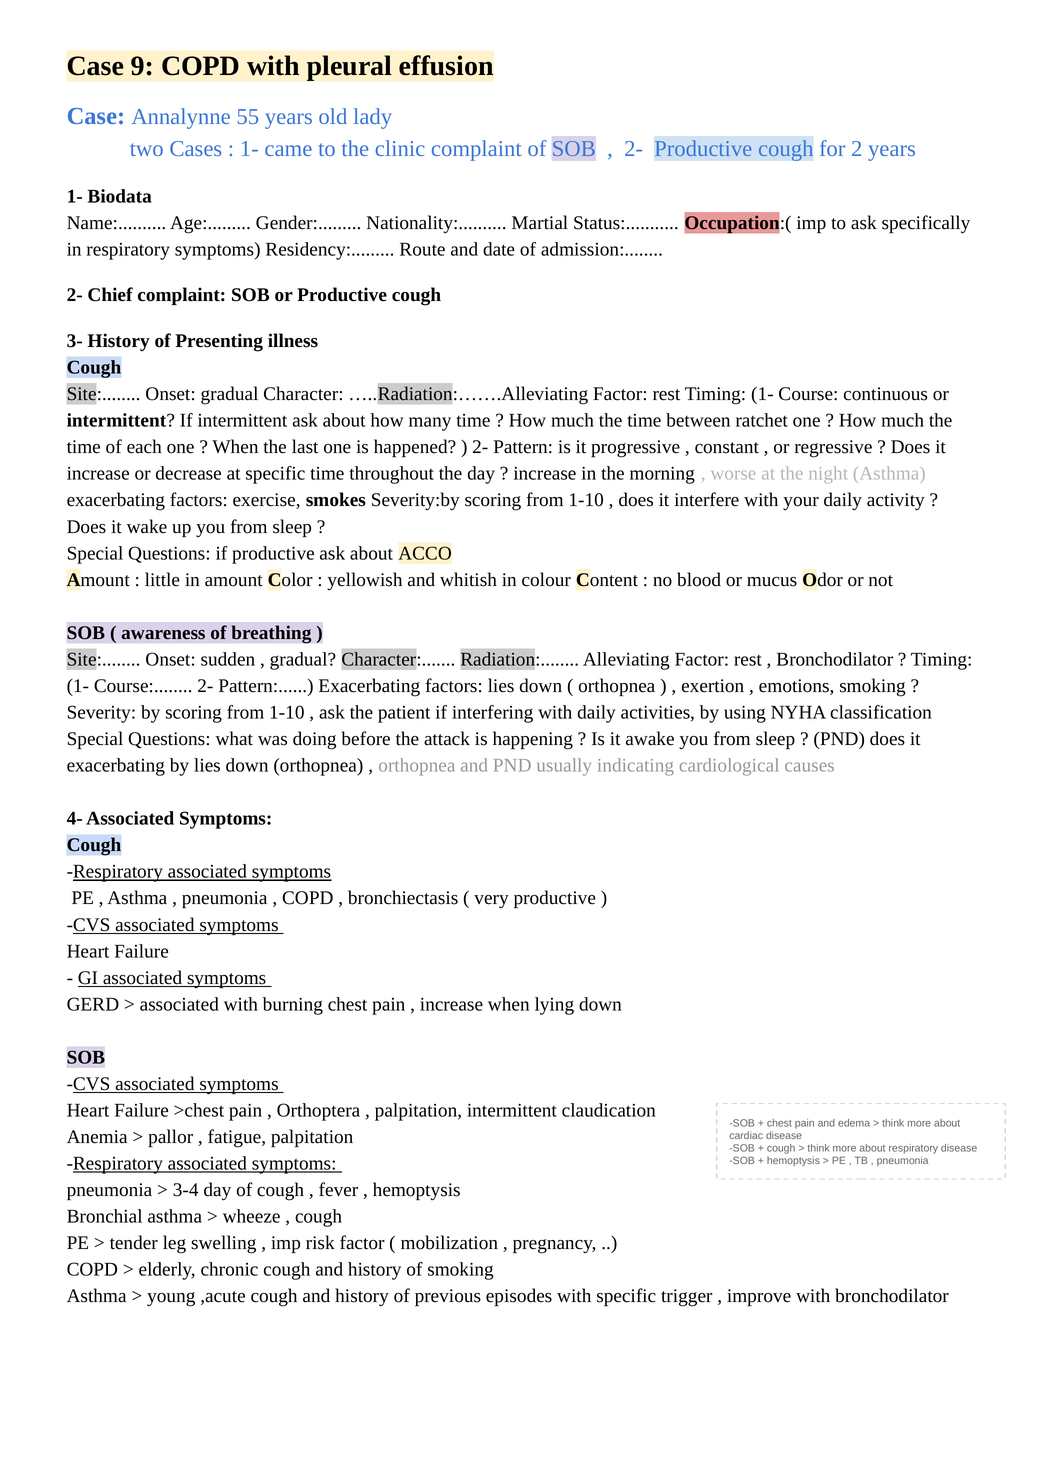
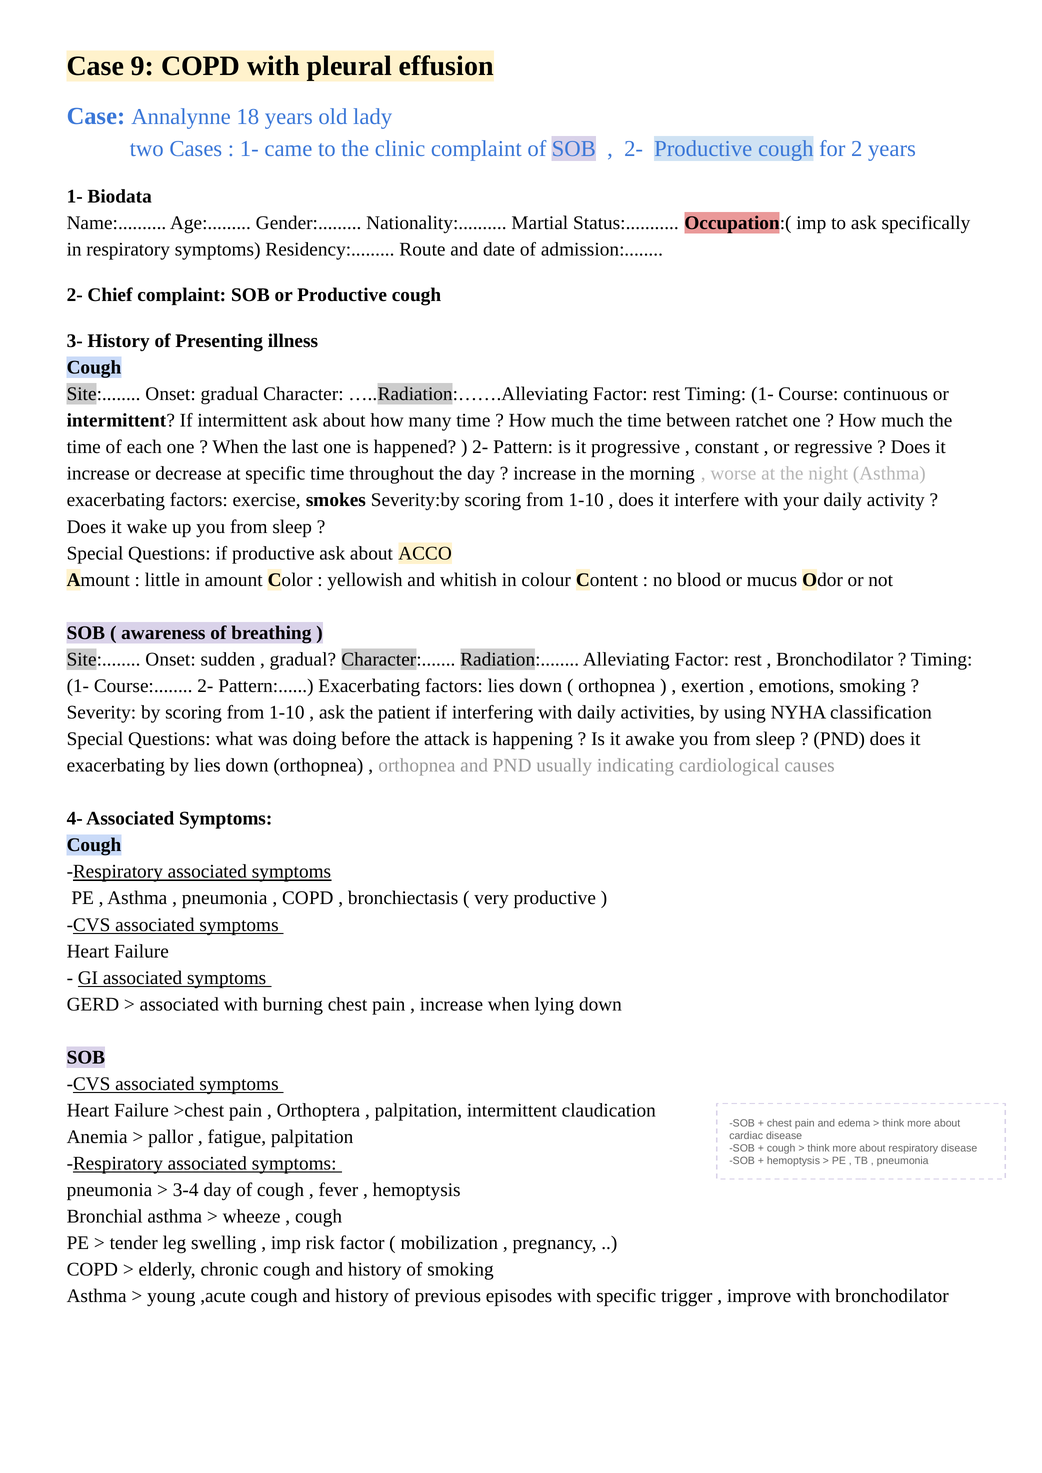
55: 55 -> 18 (248, 117)
